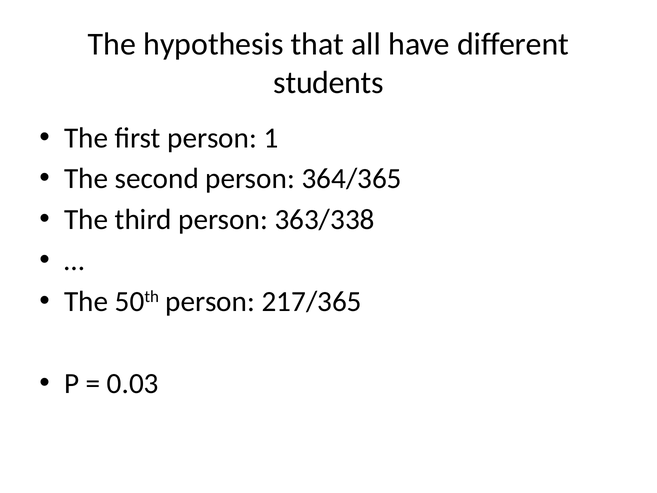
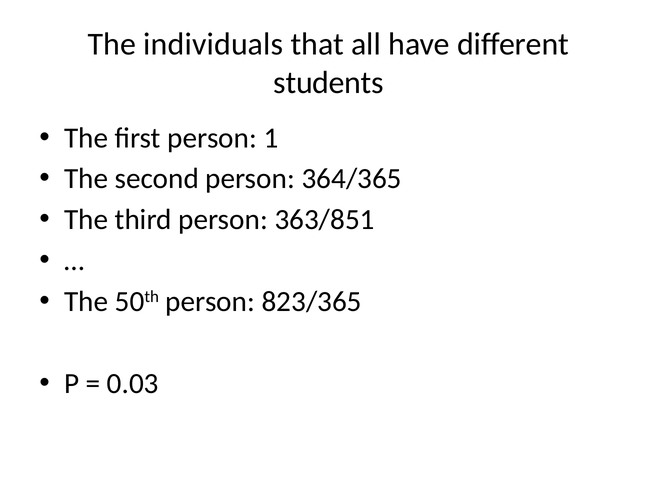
hypothesis: hypothesis -> individuals (213, 44)
363/338: 363/338 -> 363/851 (325, 220)
217/365: 217/365 -> 823/365 (312, 301)
